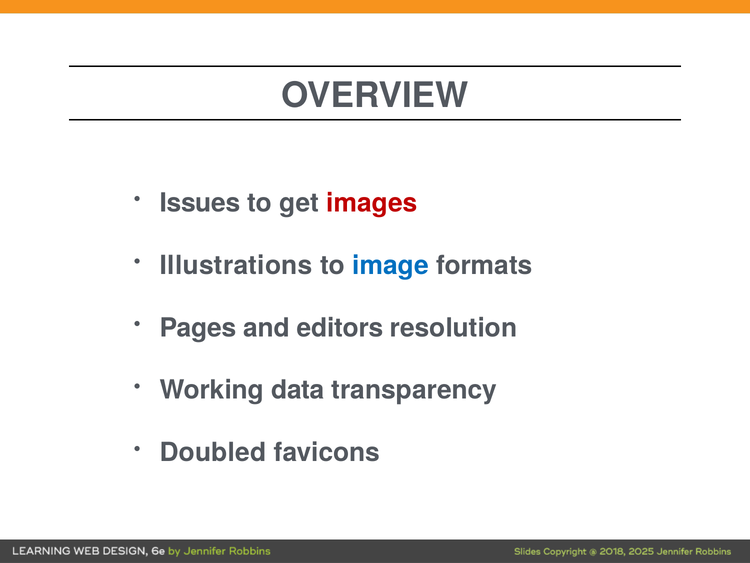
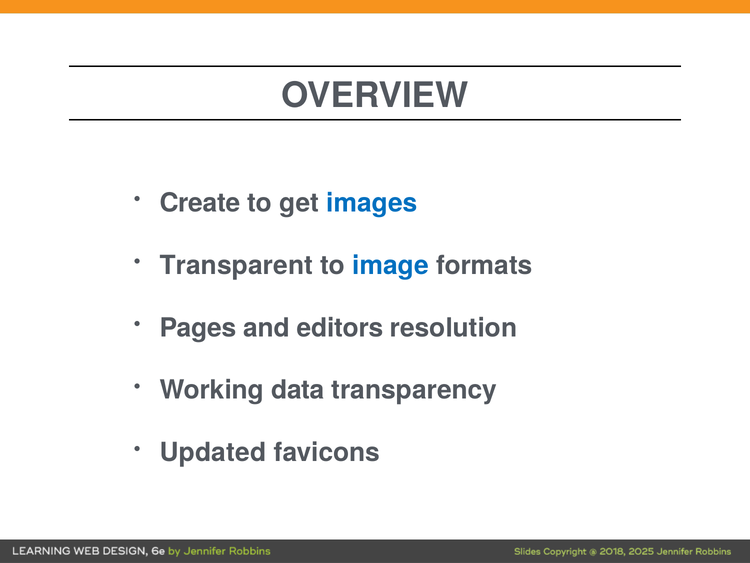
Issues: Issues -> Create (200, 203)
images colour: red -> blue (372, 203)
Illustrations: Illustrations -> Transparent (236, 265)
Doubled: Doubled -> Updated (213, 452)
